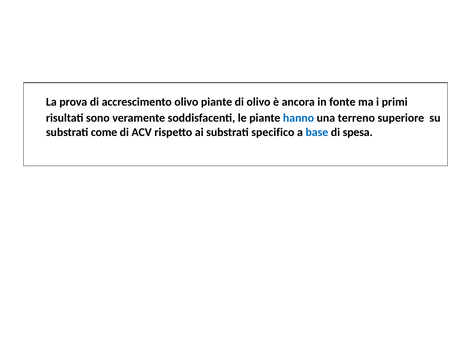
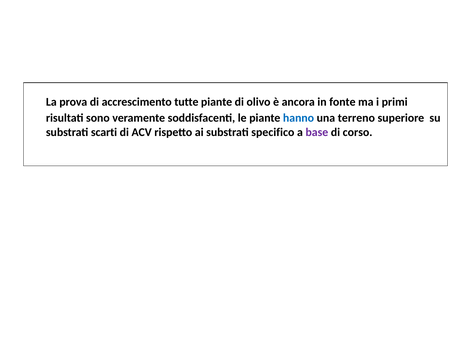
accrescimento olivo: olivo -> tutte (186, 102)
come: come -> scarti (104, 132)
base colour: blue -> purple (317, 132)
spesa: spesa -> corso (358, 132)
